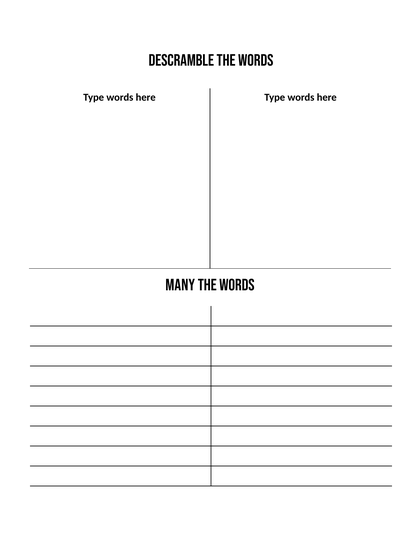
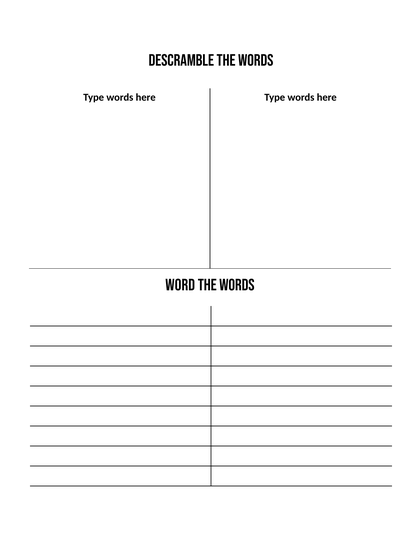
many: many -> word (180, 285)
